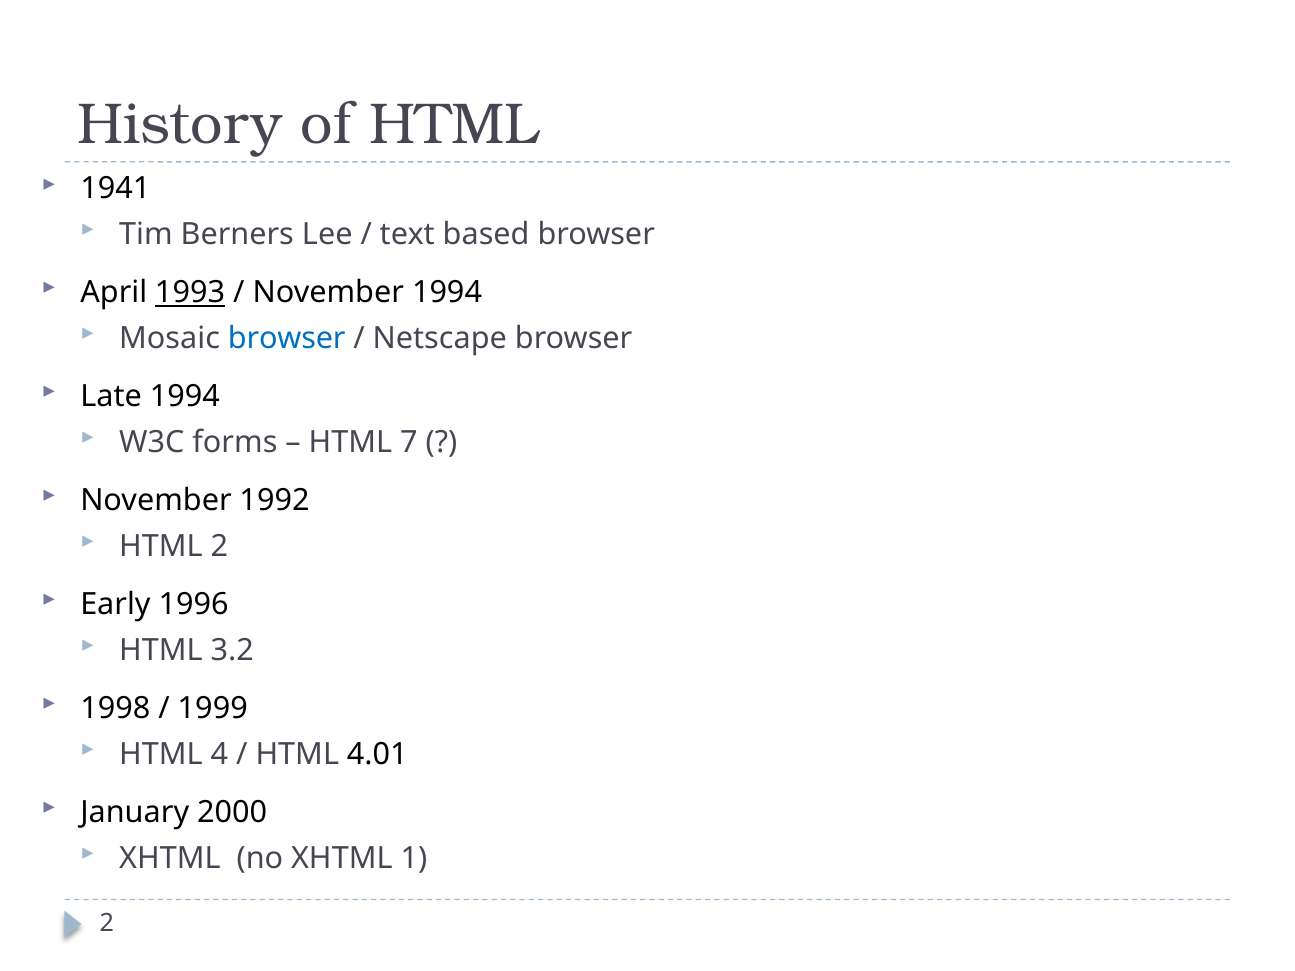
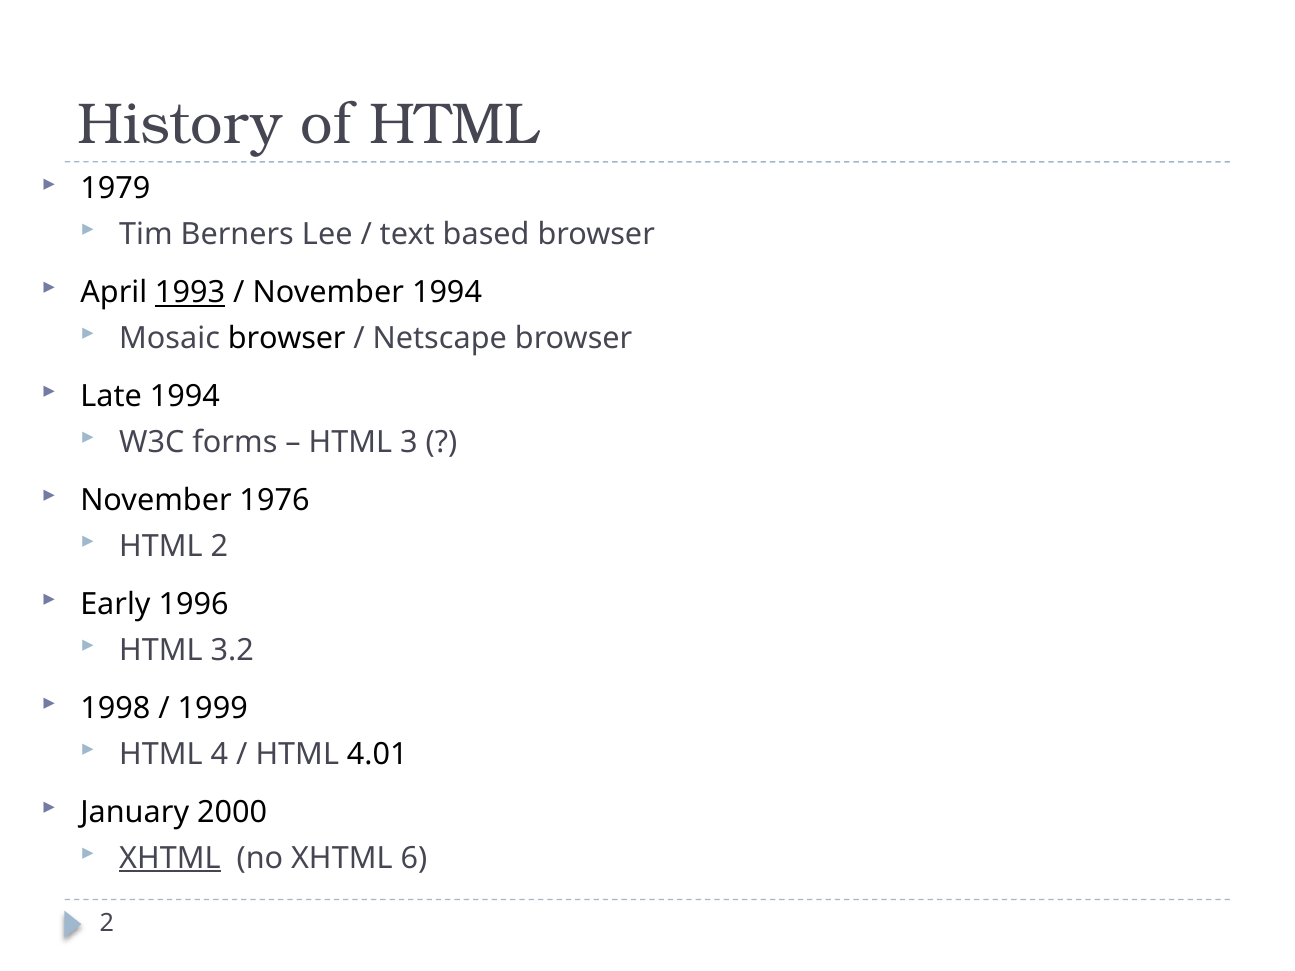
1941: 1941 -> 1979 (115, 189)
browser colour: blue -> black (287, 338)
7: 7 -> 3 (409, 442)
1992: 1992 -> 1976 (275, 501)
XHTML underline: none -> present (170, 858)
1: 1 -> 6 (414, 858)
